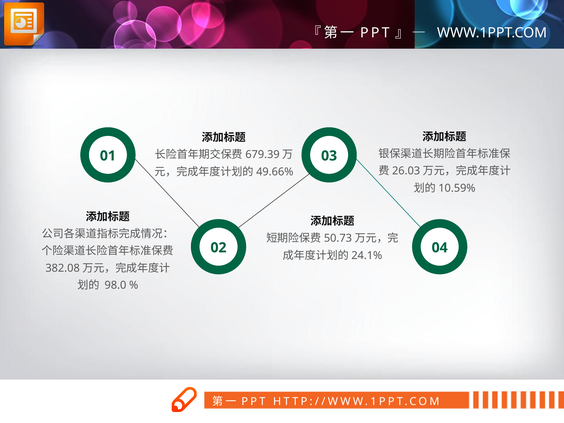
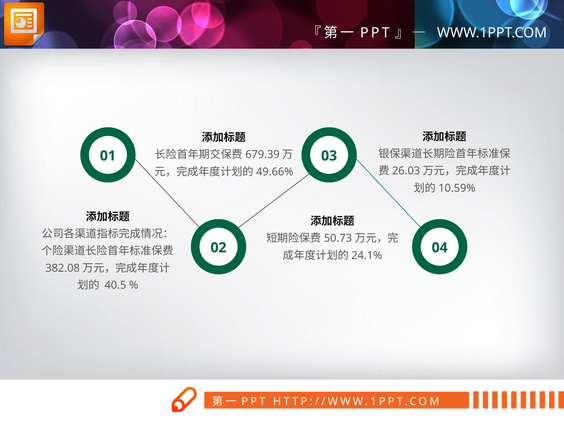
98.0: 98.0 -> 40.5 (115, 285)
